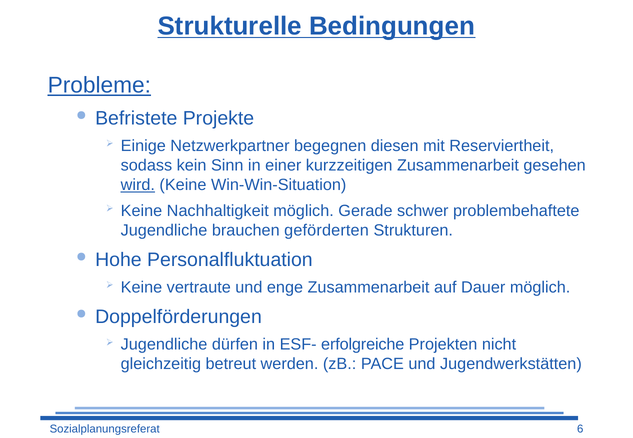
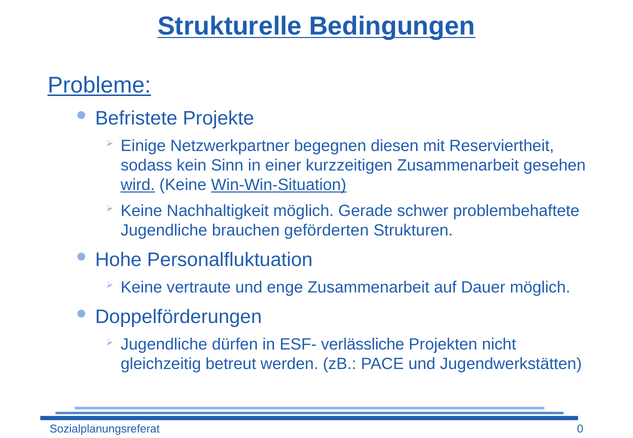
Win-Win-Situation underline: none -> present (279, 185)
erfolgreiche: erfolgreiche -> verlässliche (363, 345)
6: 6 -> 0 (580, 429)
